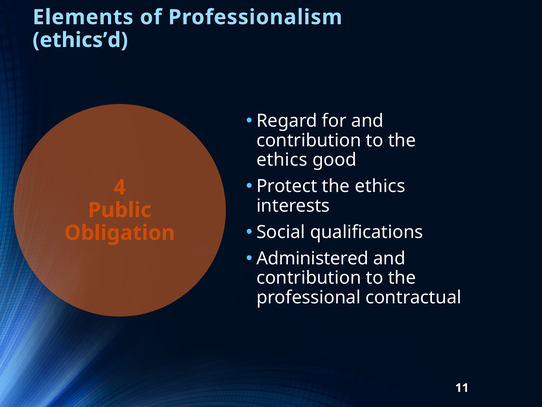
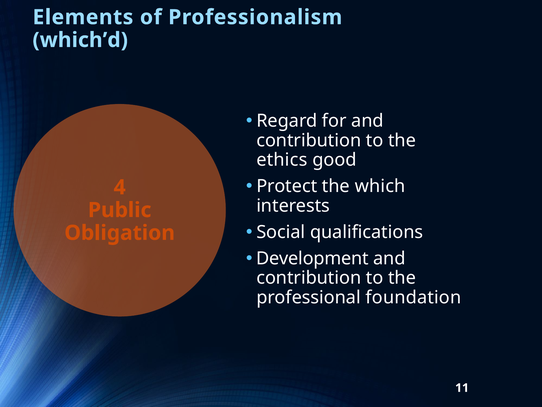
ethics’d: ethics’d -> which’d (80, 40)
Protect the ethics: ethics -> which (380, 186)
Administered: Administered -> Development (312, 258)
contractual: contractual -> foundation (413, 297)
